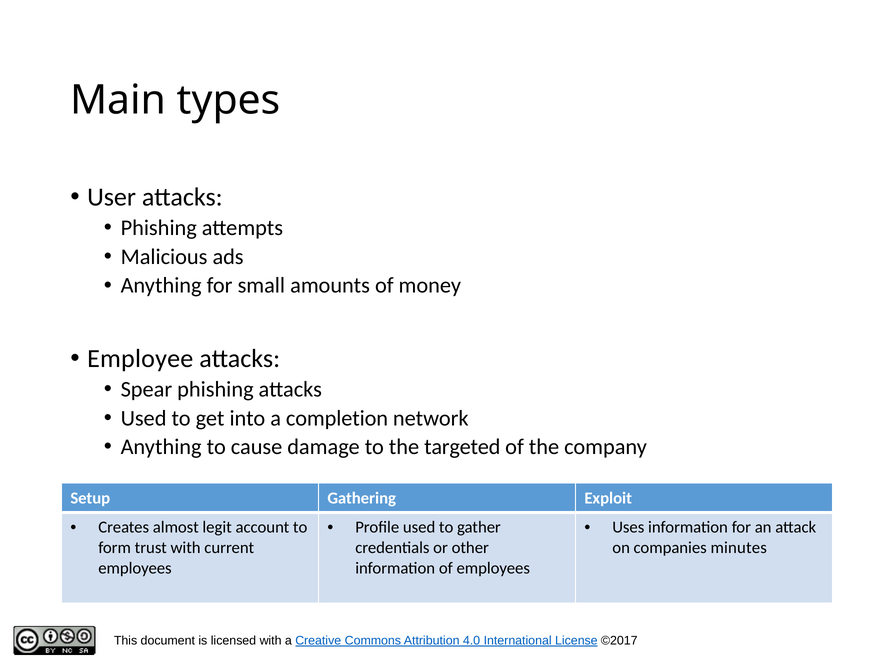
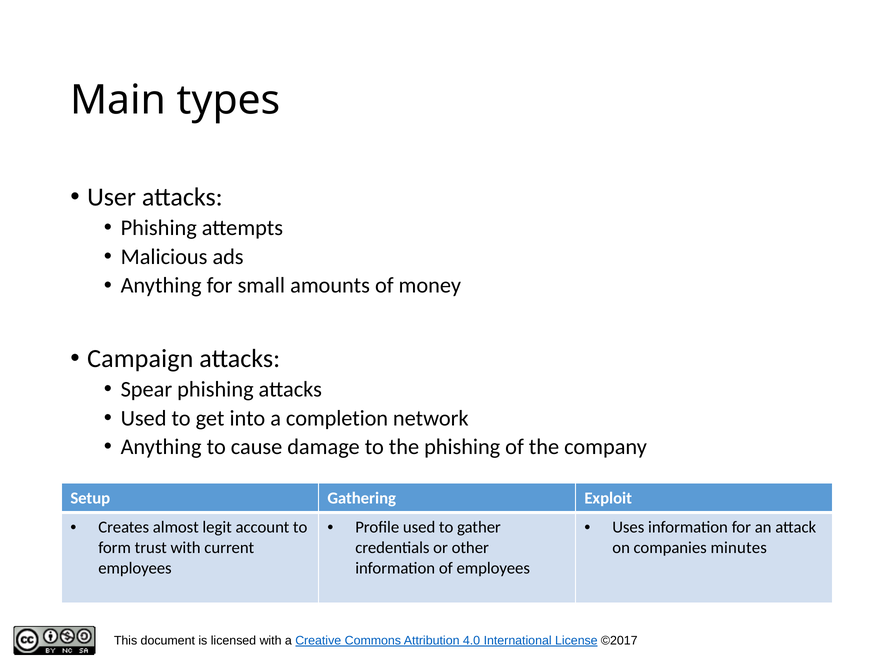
Employee: Employee -> Campaign (140, 358)
the targeted: targeted -> phishing (462, 447)
